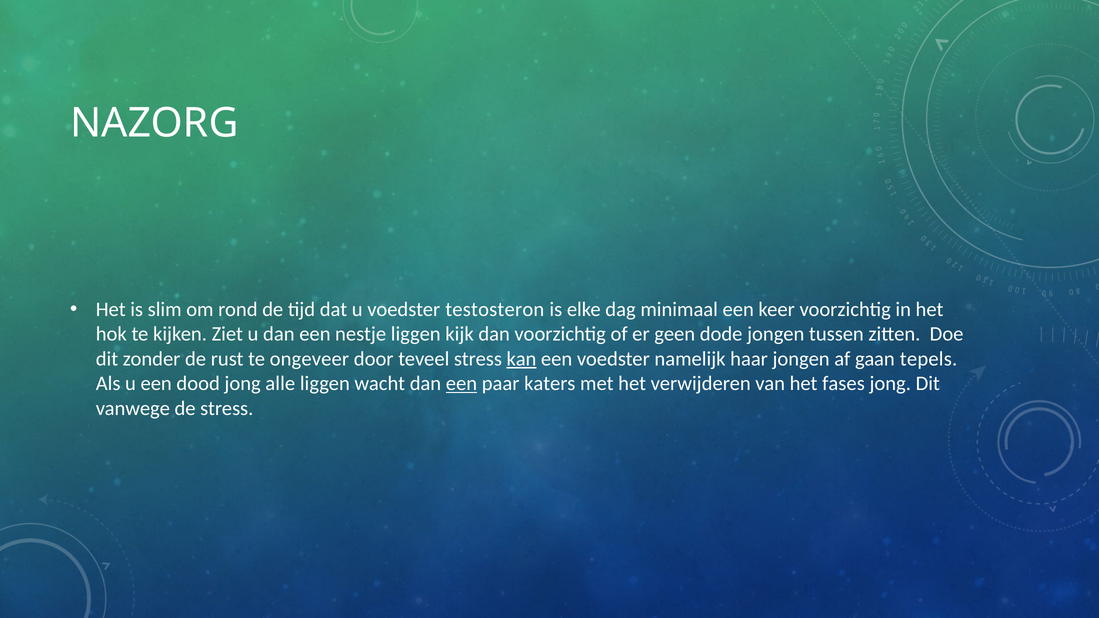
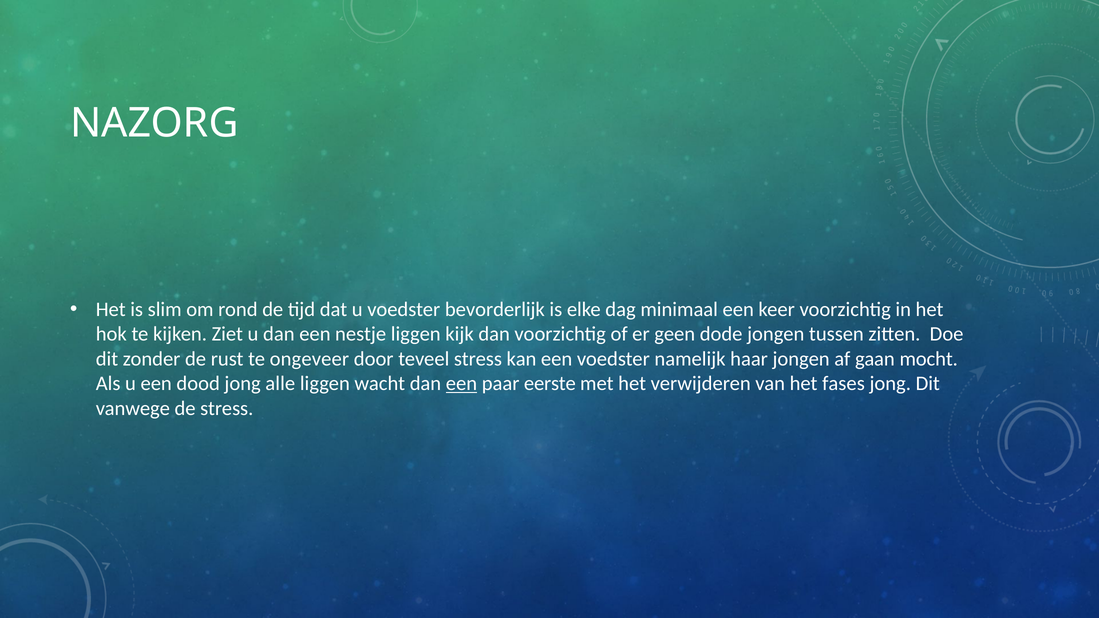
testosteron: testosteron -> bevorderlijk (495, 309)
kan underline: present -> none (521, 359)
tepels: tepels -> mocht (929, 359)
katers: katers -> eerste (550, 384)
